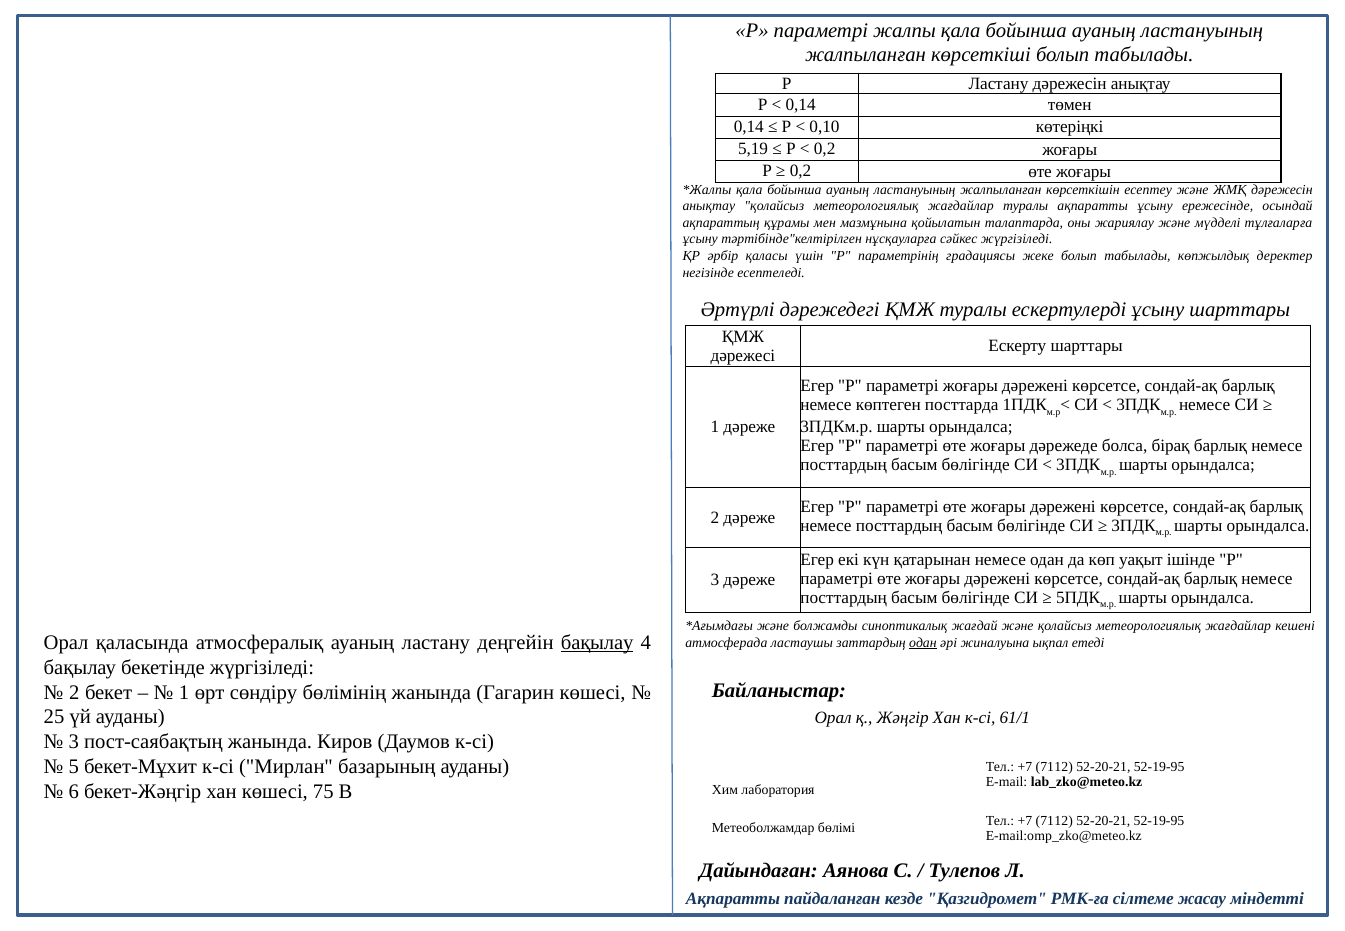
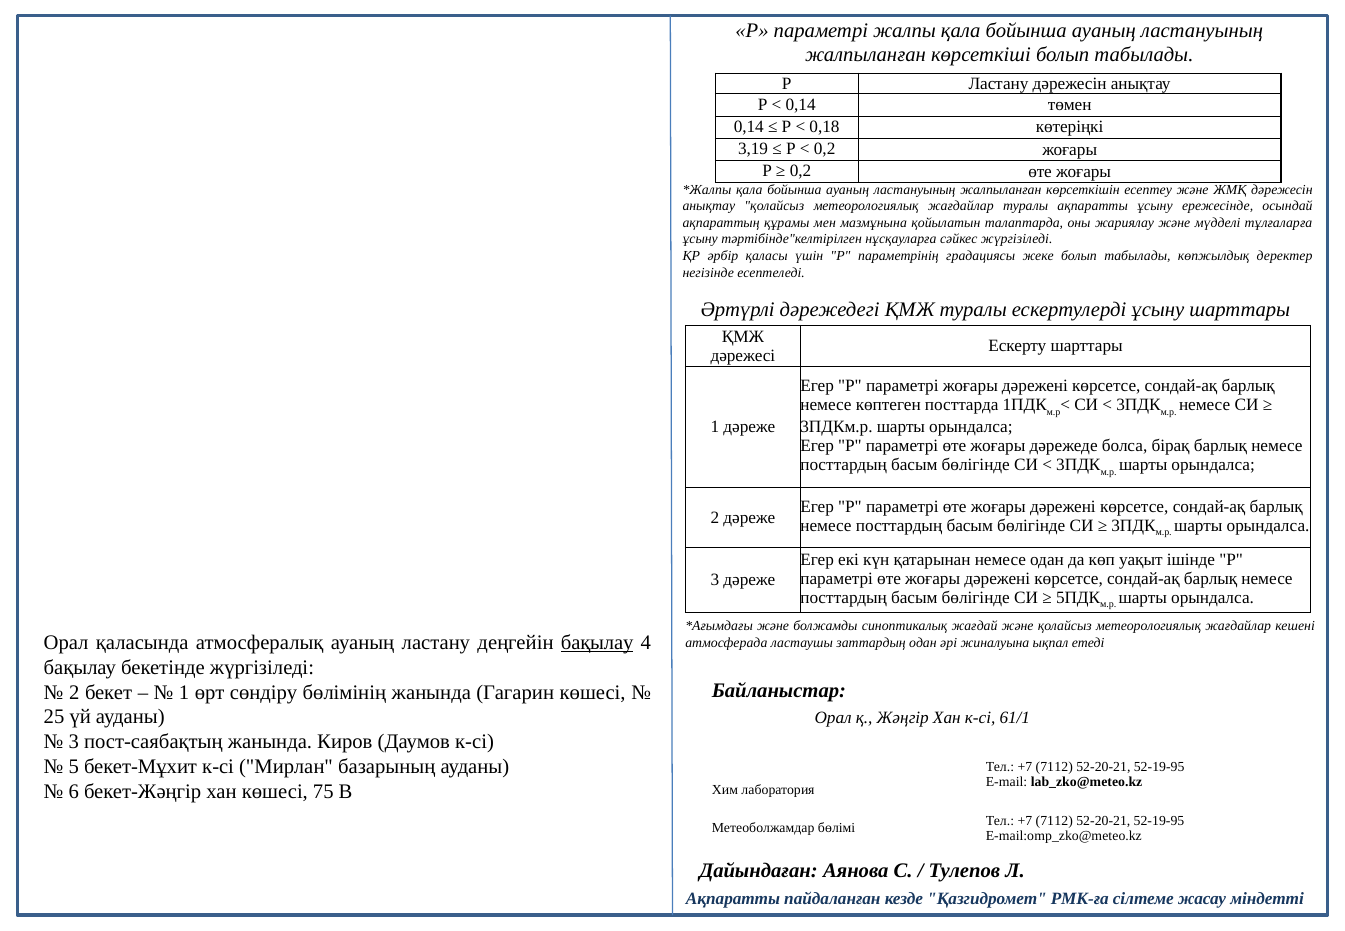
0,10: 0,10 -> 0,18 (825, 127)
5,19: 5,19 -> 3,19 (753, 149)
одан underline: present -> none (923, 643)
